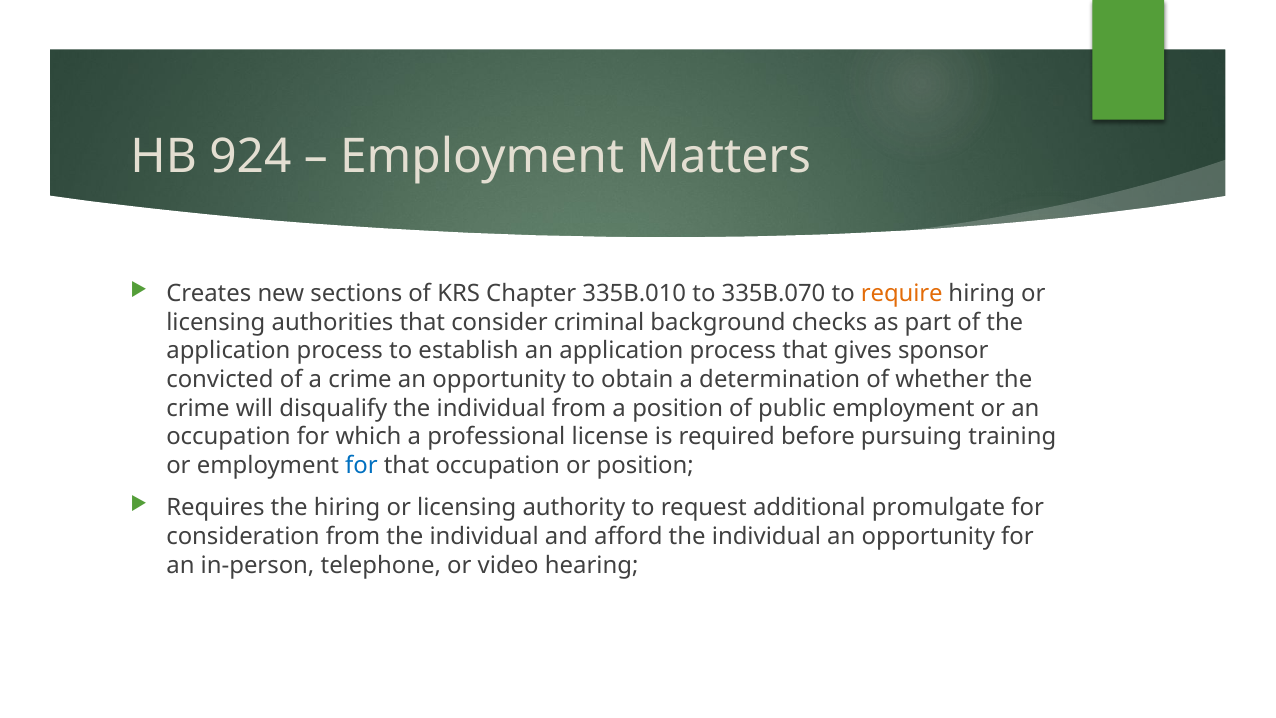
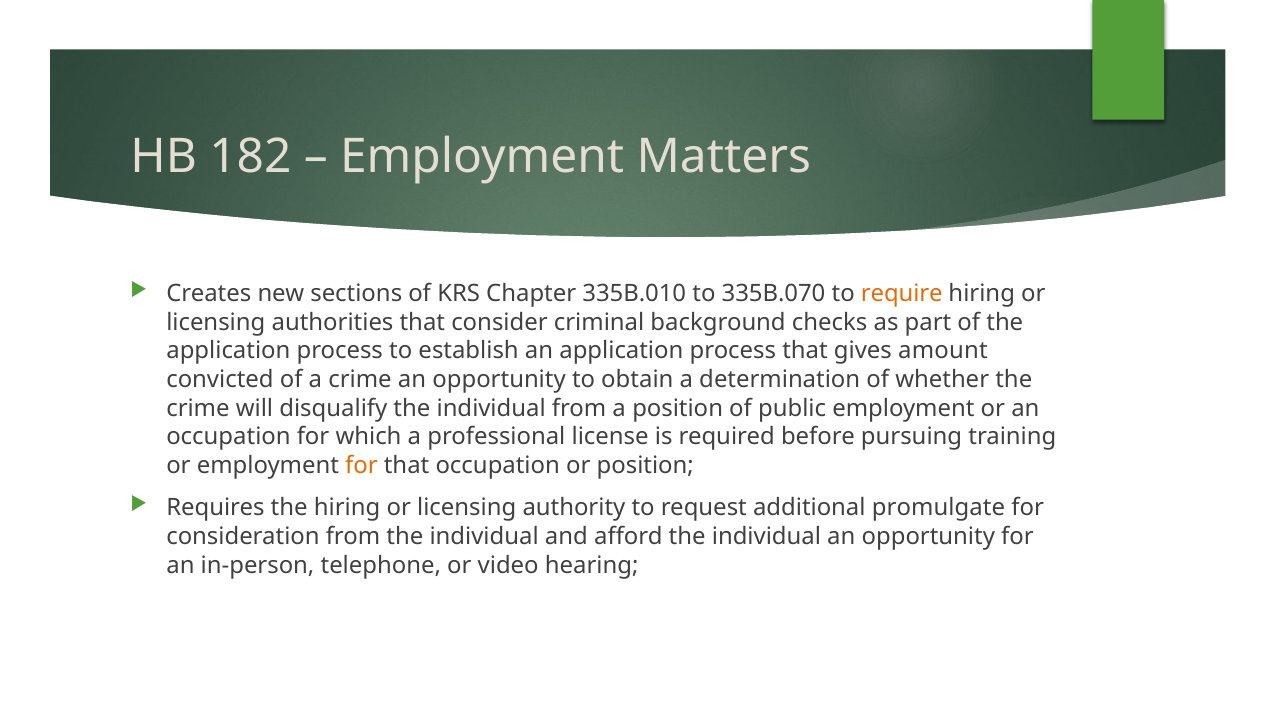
924: 924 -> 182 (250, 157)
sponsor: sponsor -> amount (943, 351)
for colour: blue -> orange (361, 466)
